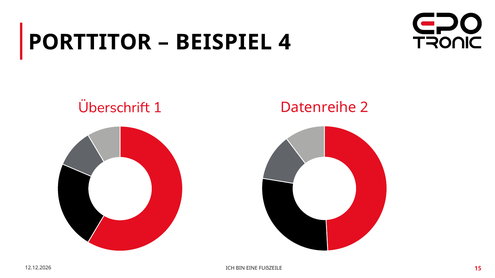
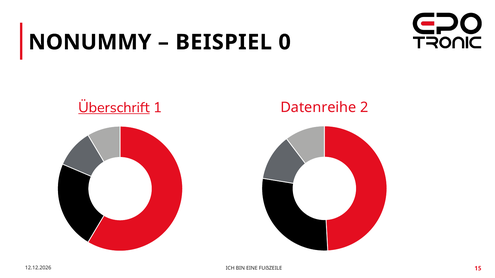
PORTTITOR: PORTTITOR -> NONUMMY (90, 42)
4: 4 -> 0 (285, 42)
Überschrift underline: none -> present (114, 108)
